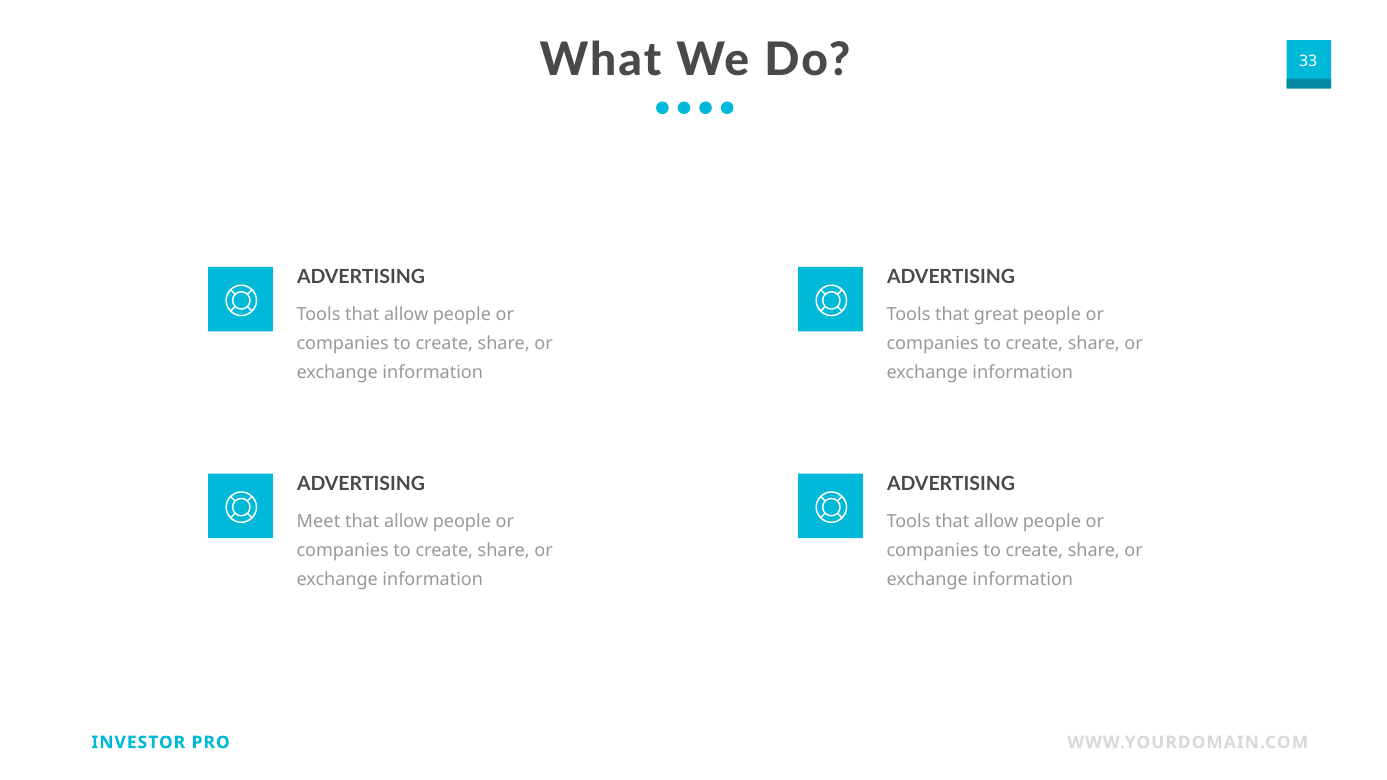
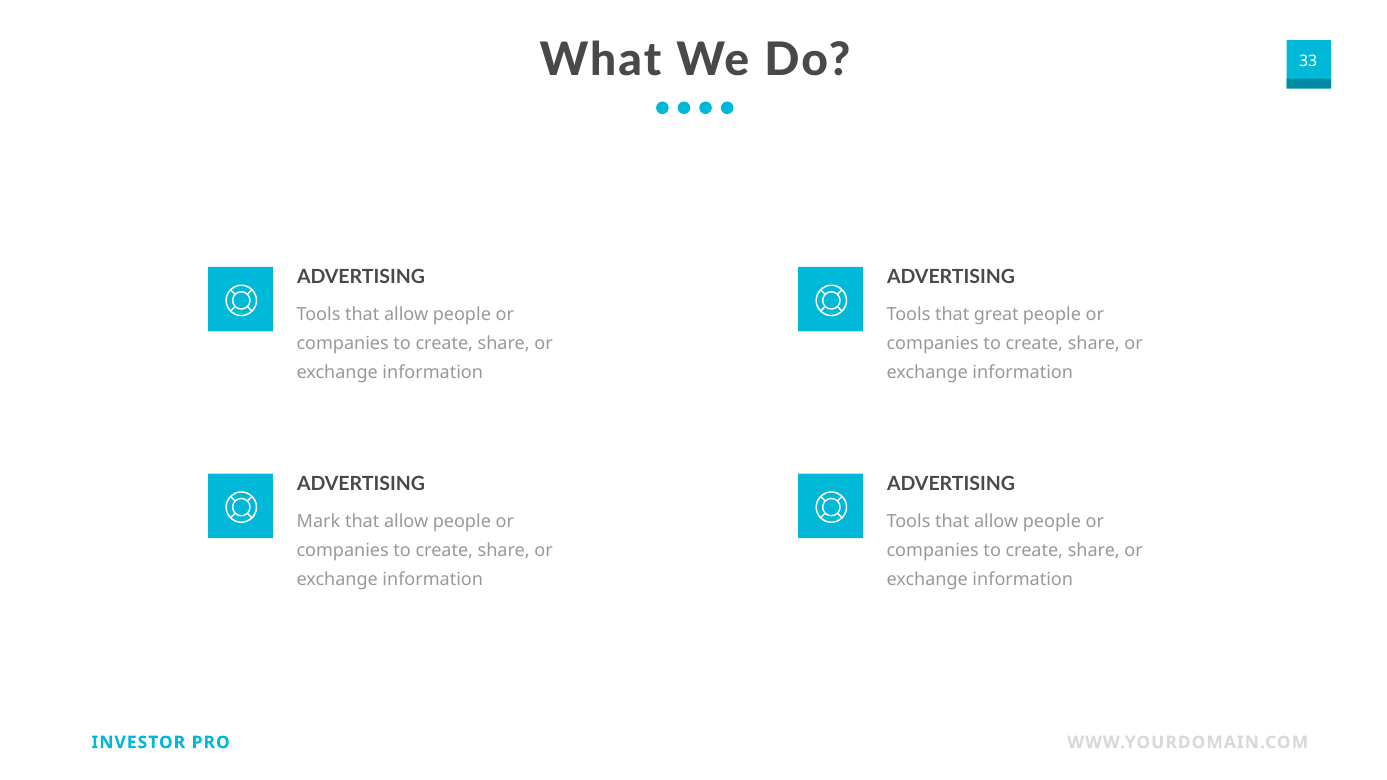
Meet: Meet -> Mark (318, 521)
